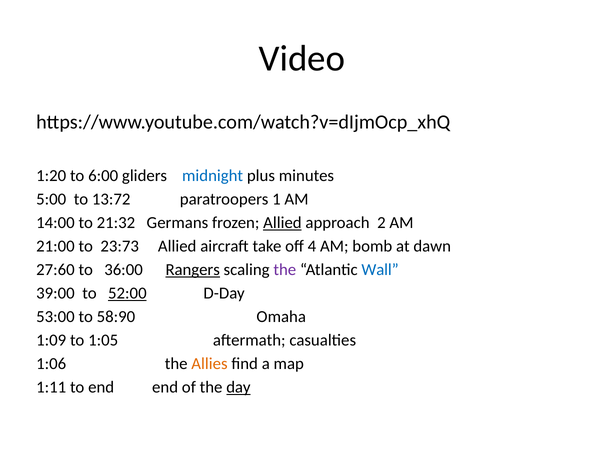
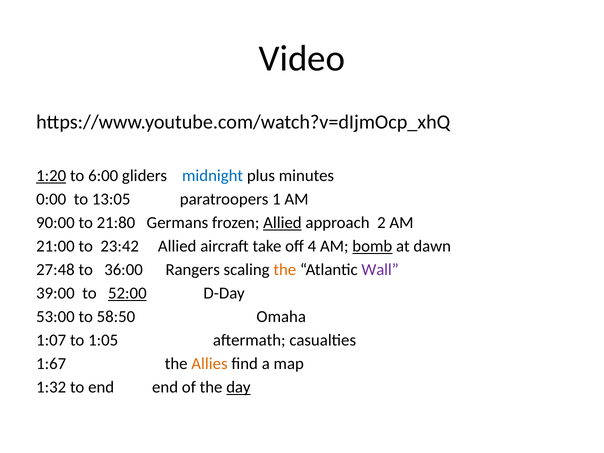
1:20 underline: none -> present (51, 176)
5:00: 5:00 -> 0:00 (51, 199)
13:72: 13:72 -> 13:05 (111, 199)
14:00: 14:00 -> 90:00 (55, 223)
21:32: 21:32 -> 21:80 (116, 223)
23:73: 23:73 -> 23:42 (120, 246)
bomb underline: none -> present (372, 246)
27:60: 27:60 -> 27:48 (55, 270)
Rangers underline: present -> none (193, 270)
the colour: purple -> orange (285, 270)
Wall colour: blue -> purple (380, 270)
58:90: 58:90 -> 58:50 (116, 317)
1:09: 1:09 -> 1:07 (51, 340)
1:06: 1:06 -> 1:67 (51, 364)
1:11: 1:11 -> 1:32 (51, 387)
